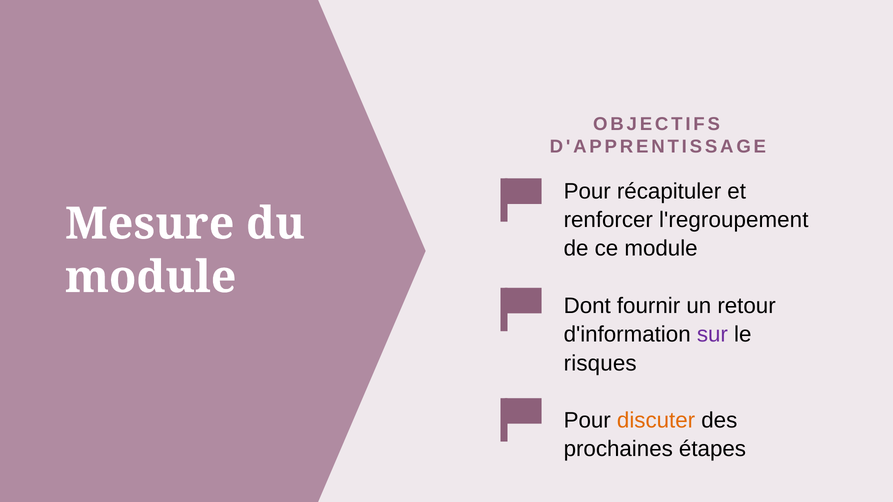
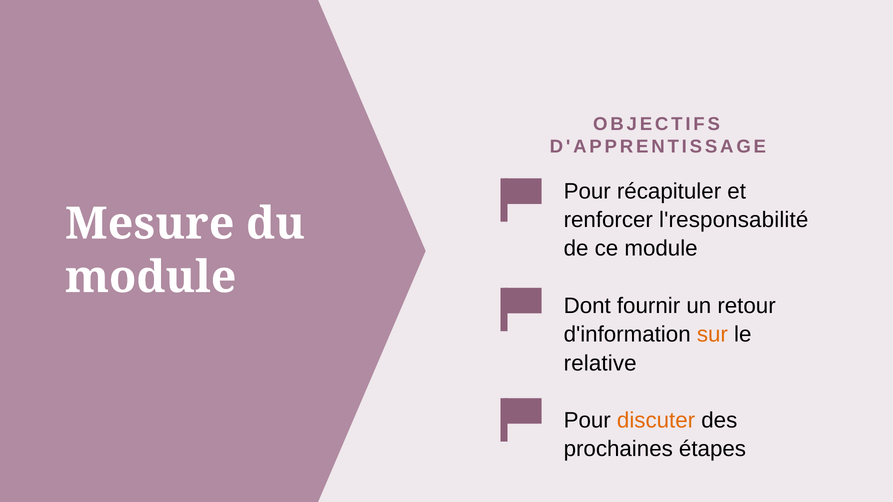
l'regroupement: l'regroupement -> l'responsabilité (734, 220)
sur colour: purple -> orange (712, 335)
risques: risques -> relative (600, 363)
